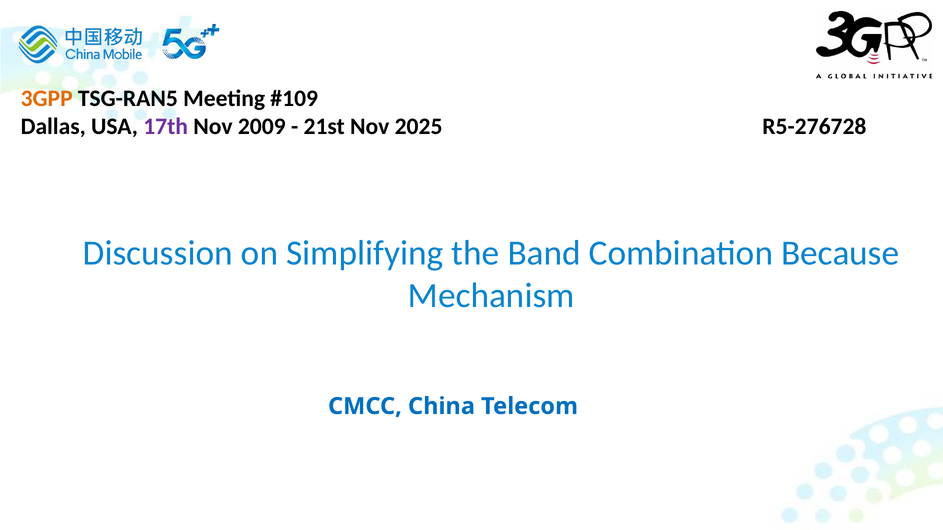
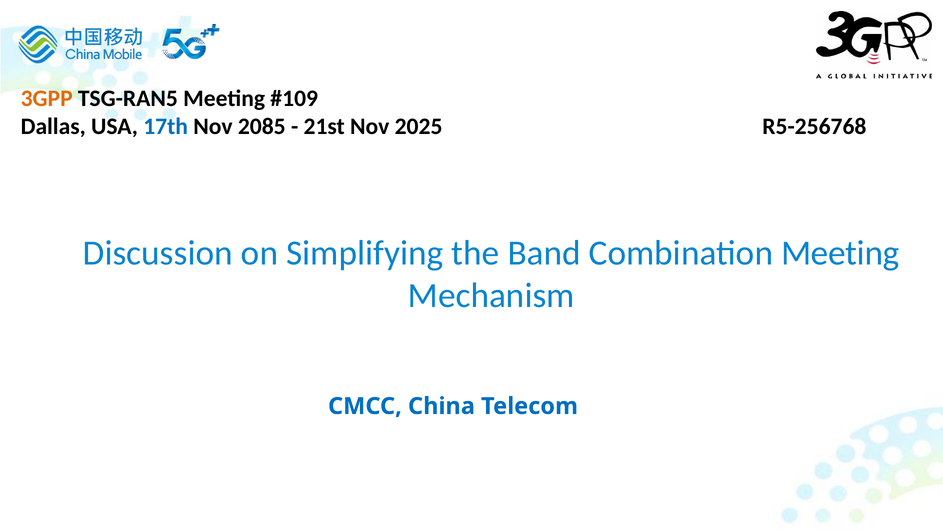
17th colour: purple -> blue (166, 127)
2009: 2009 -> 2085 (262, 127)
R5-276728: R5-276728 -> R5-256768 (814, 127)
Combination Because: Because -> Meeting (840, 253)
